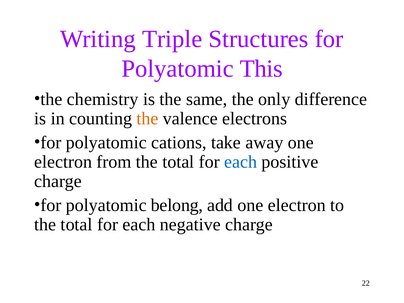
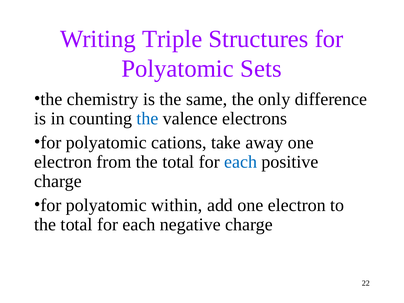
This: This -> Sets (261, 69)
the colour: orange -> blue (147, 119)
belong: belong -> within (177, 205)
